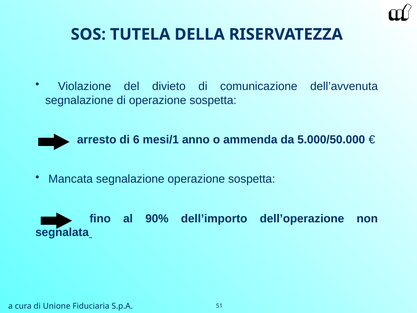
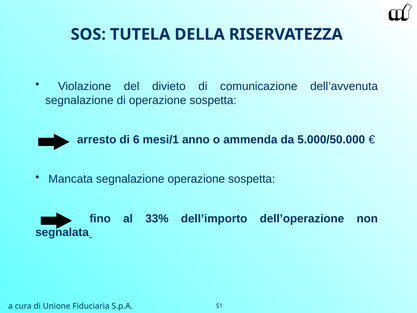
90%: 90% -> 33% (157, 218)
